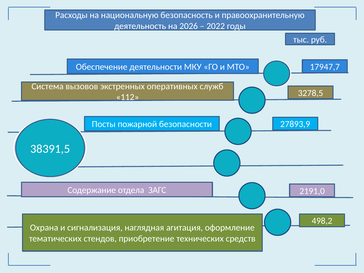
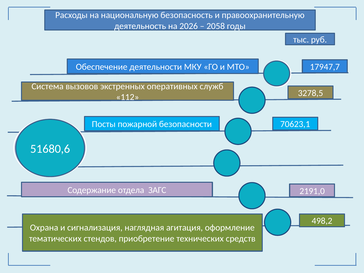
2022: 2022 -> 2058 (216, 26)
27893,9: 27893,9 -> 70623,1 (295, 124)
38391,5: 38391,5 -> 51680,6 (50, 149)
